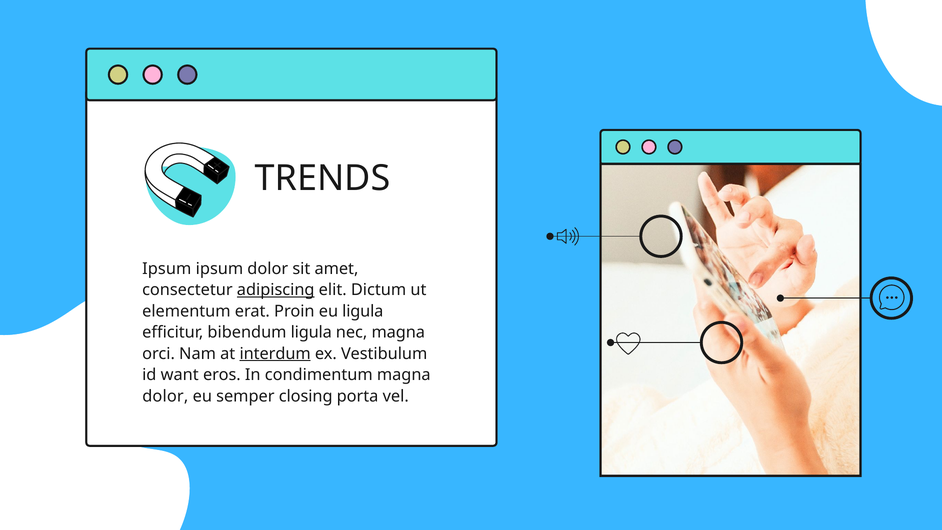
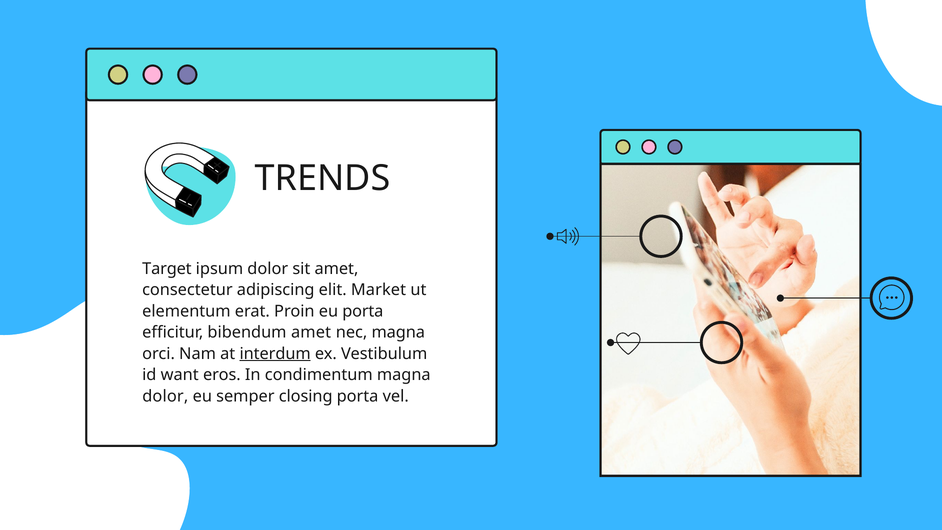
Ipsum: Ipsum -> Target (167, 269)
adipiscing underline: present -> none (276, 290)
Dictum: Dictum -> Market (379, 290)
eu ligula: ligula -> porta (363, 311)
bibendum ligula: ligula -> amet (311, 332)
